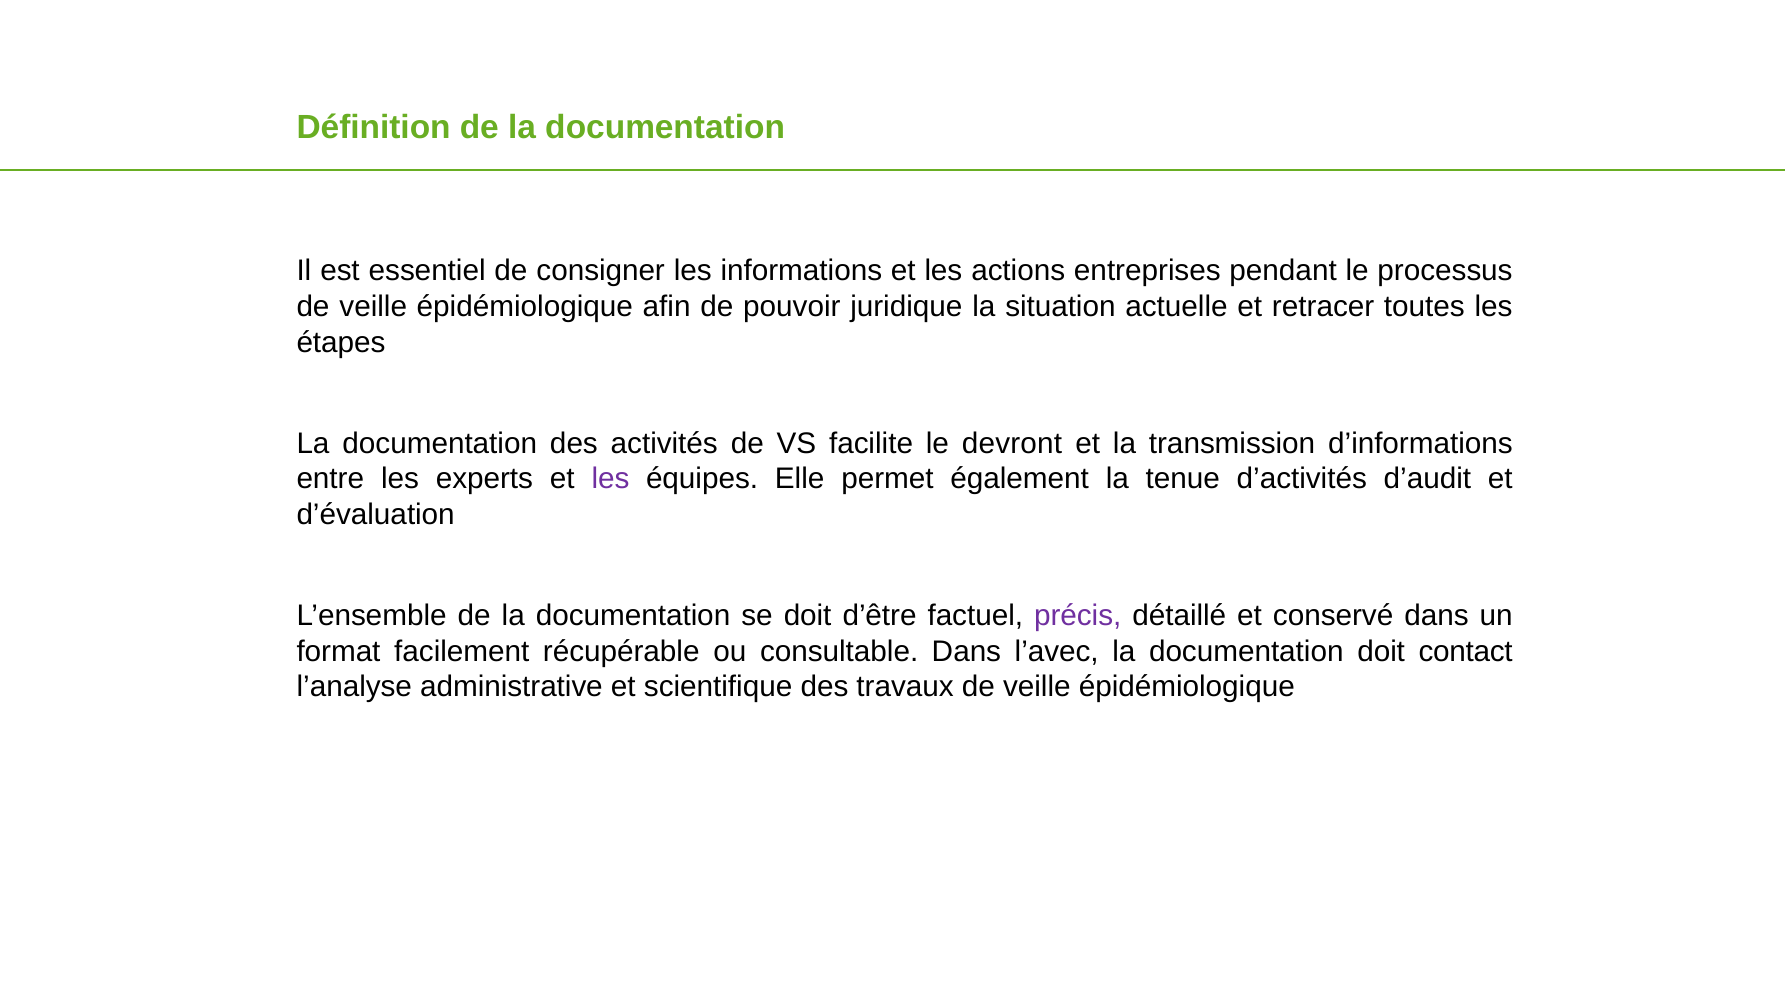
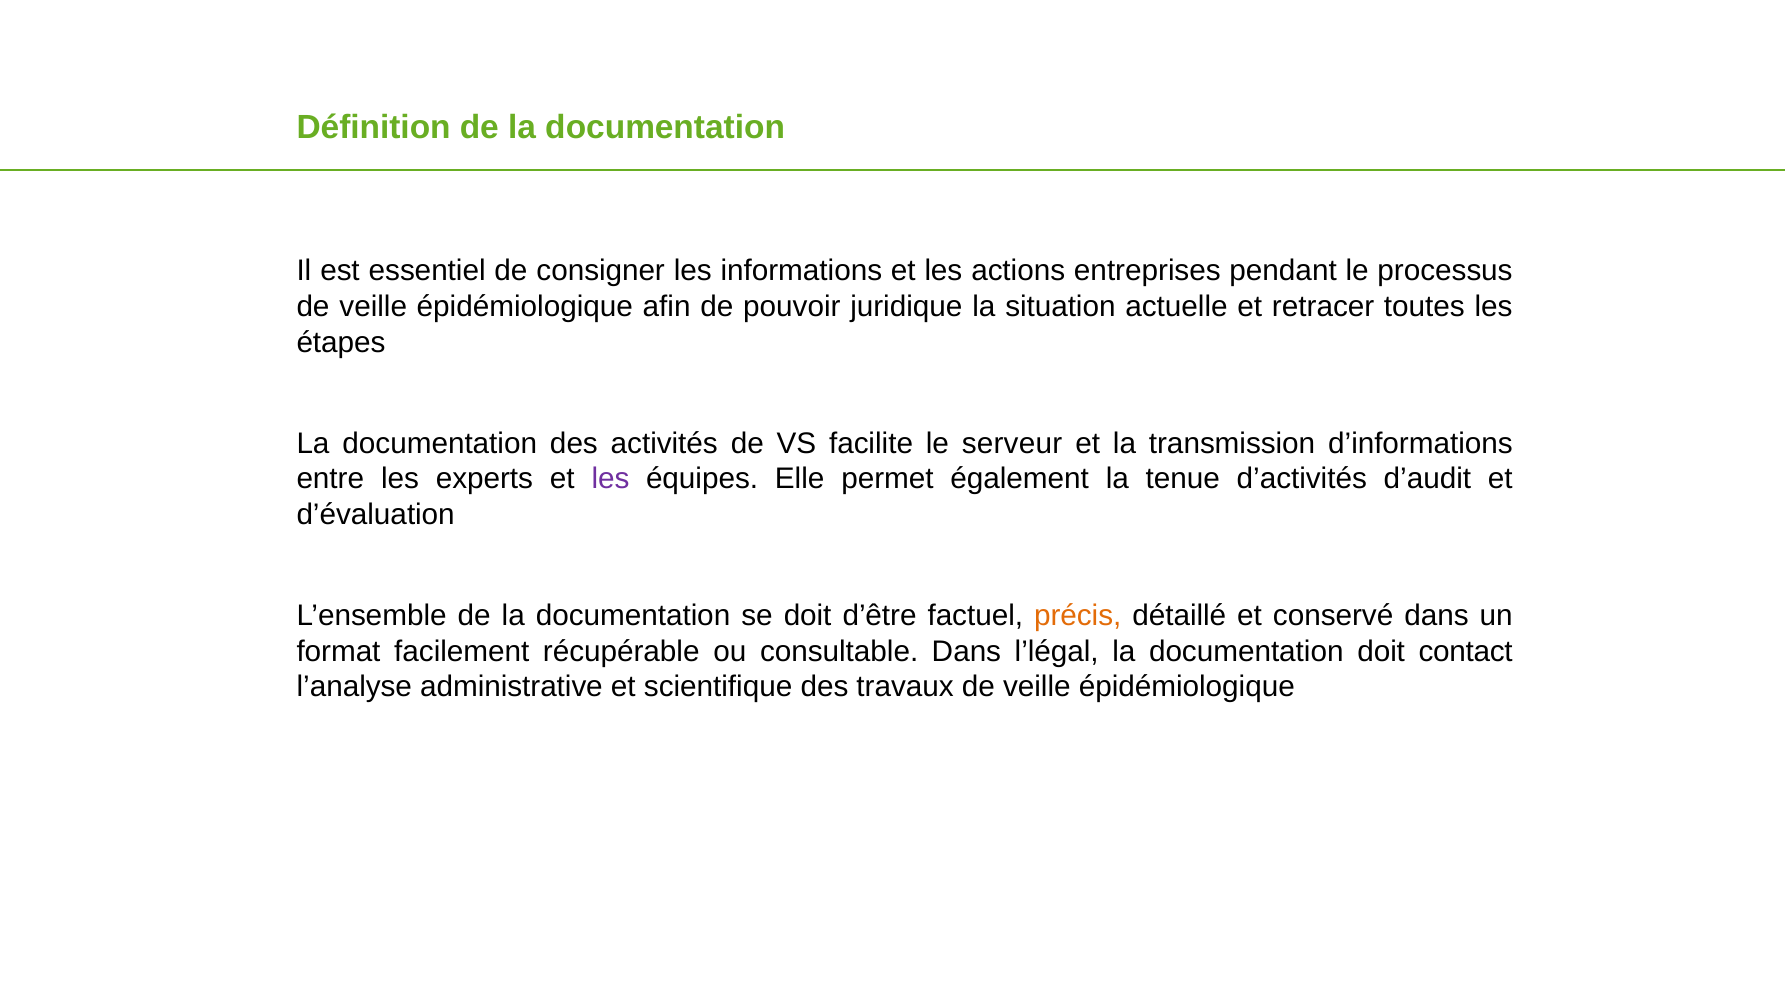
devront: devront -> serveur (1012, 443)
précis colour: purple -> orange (1078, 616)
l’avec: l’avec -> l’légal (1057, 651)
